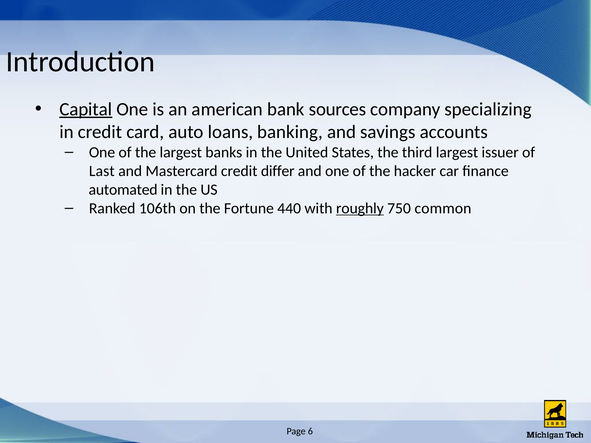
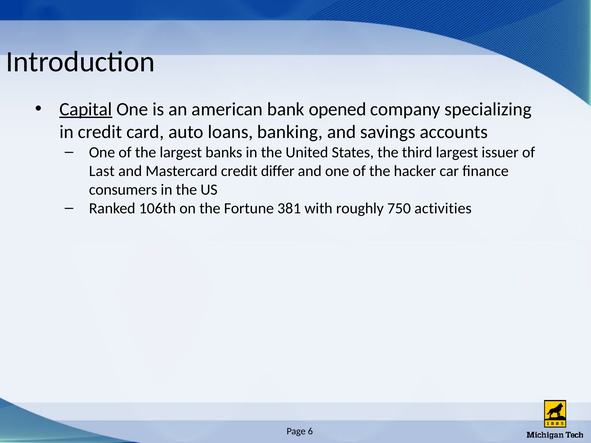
sources: sources -> opened (338, 109)
automated: automated -> consumers (123, 190)
440: 440 -> 381 (289, 208)
roughly underline: present -> none (360, 208)
common: common -> activities (443, 208)
